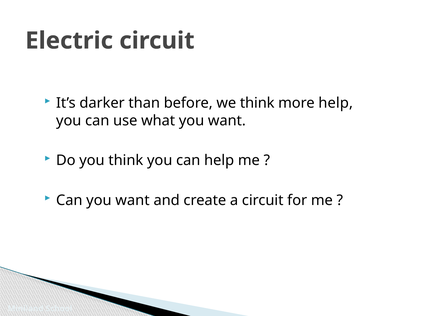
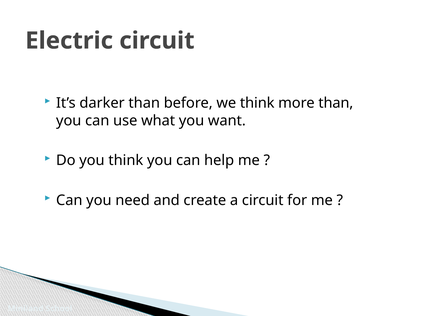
more help: help -> than (336, 103)
Can you want: want -> need (133, 200)
